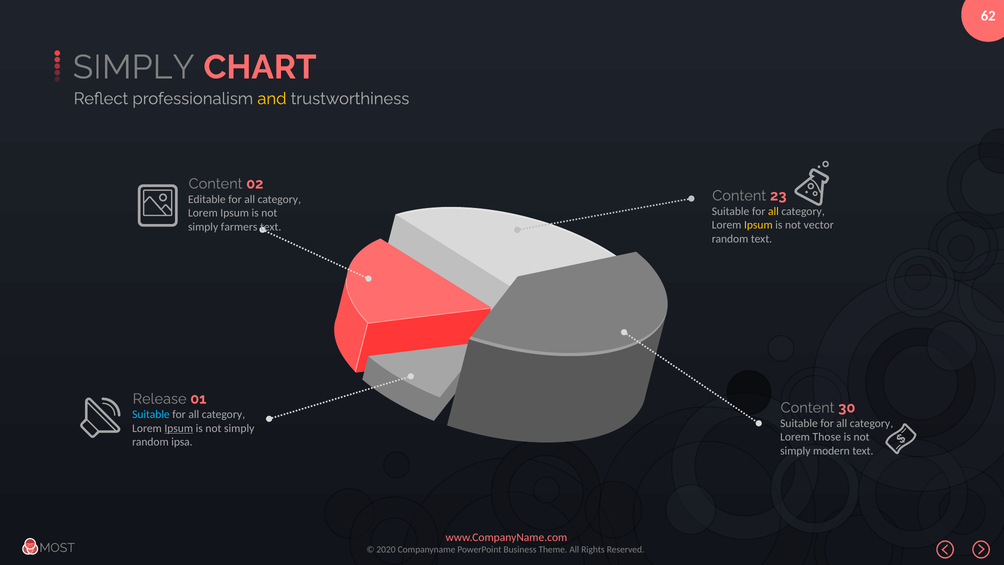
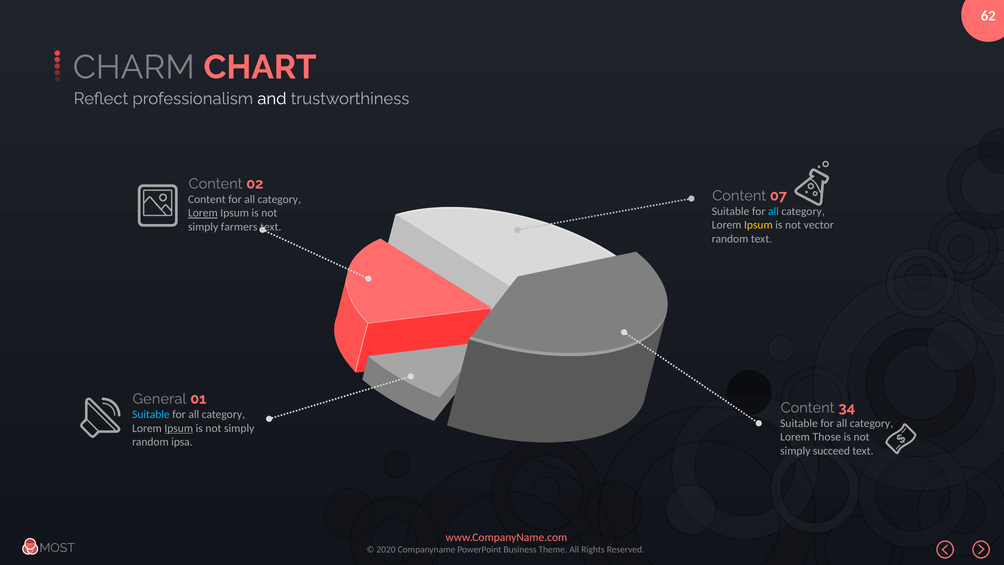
SIMPLY: SIMPLY -> CHARM (134, 67)
and colour: yellow -> white (272, 99)
23: 23 -> 07 (778, 196)
Editable: Editable -> Content (207, 199)
all colour: yellow -> light blue (773, 211)
Lorem underline: none -> present (203, 213)
Release: Release -> General (160, 399)
30: 30 -> 34 (847, 408)
modern: modern -> succeed (831, 451)
